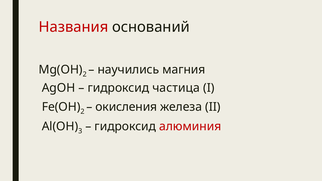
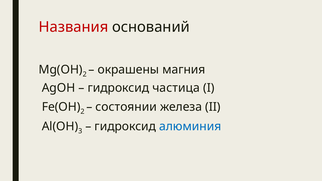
научились: научились -> окрашены (128, 70)
окисления: окисления -> состоянии (126, 107)
алюминия colour: red -> blue (190, 126)
